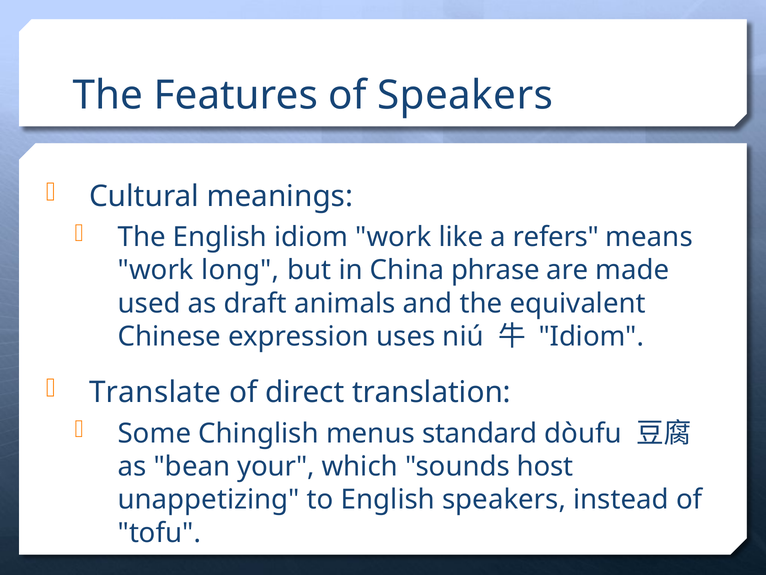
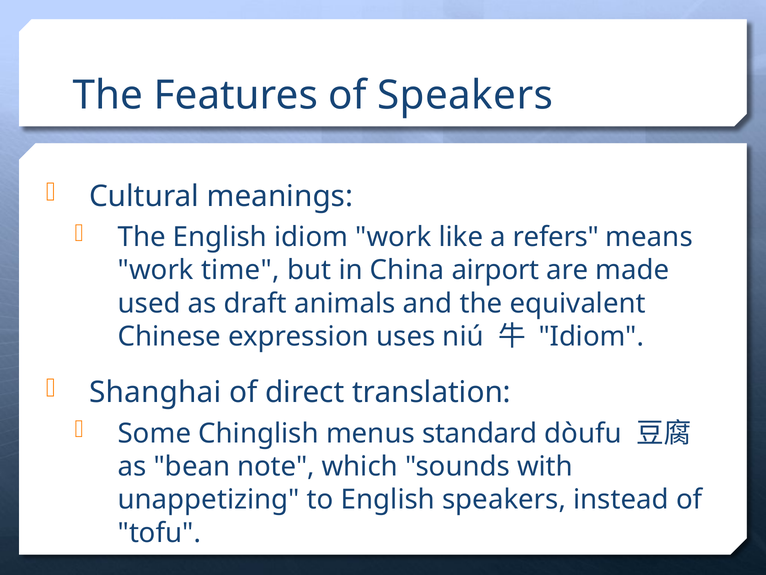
long: long -> time (240, 270)
phrase: phrase -> airport (495, 270)
Translate: Translate -> Shanghai (155, 392)
bean your: your -> note (276, 466)
sounds host: host -> with (545, 466)
